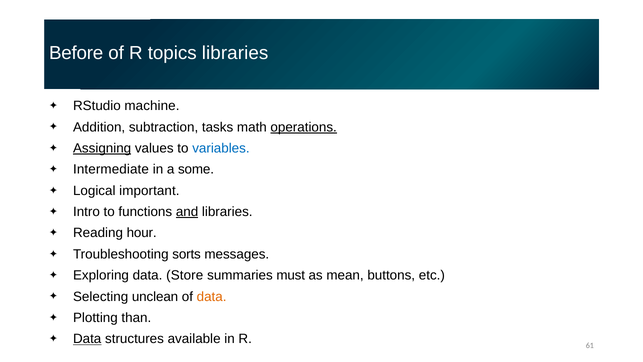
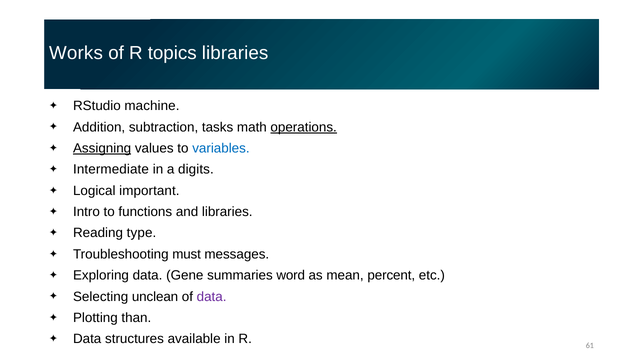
Before: Before -> Works (76, 53)
some: some -> digits (196, 169)
and underline: present -> none (187, 212)
hour: hour -> type (142, 233)
sorts: sorts -> must (187, 254)
Store: Store -> Gene (185, 275)
must: must -> word (291, 275)
buttons: buttons -> percent (391, 275)
data colour: orange -> purple (212, 296)
Data underline: present -> none (87, 339)
